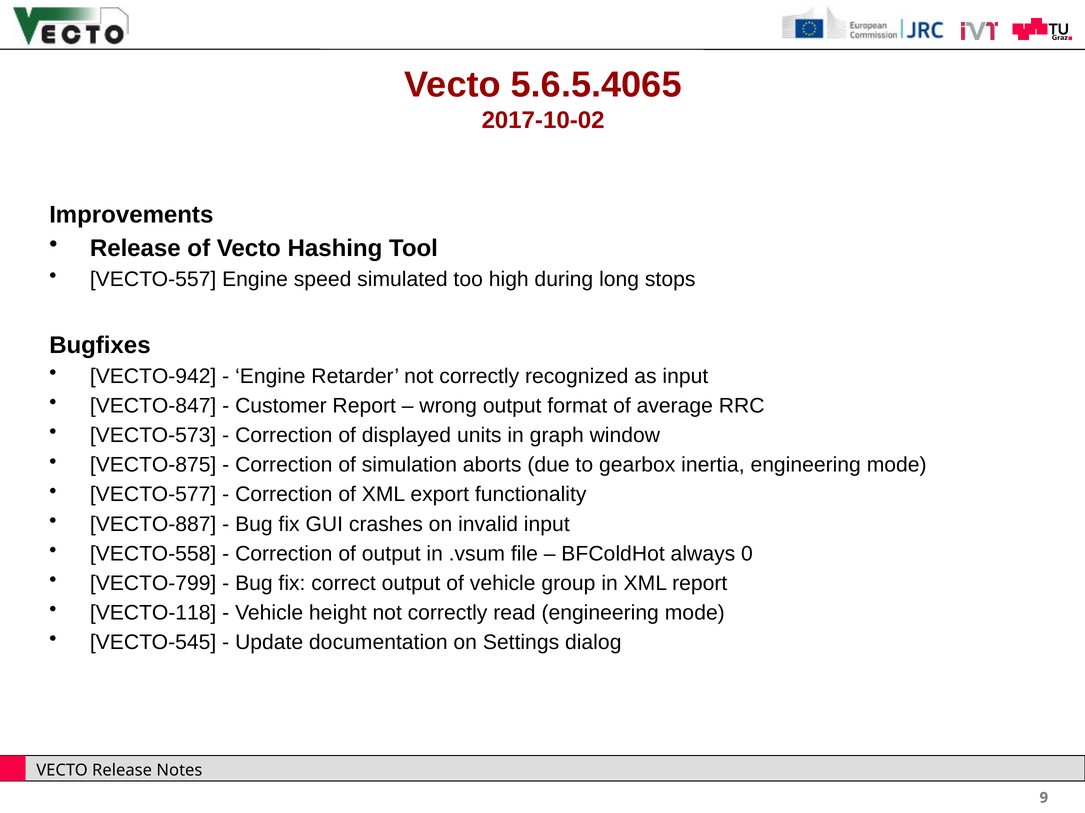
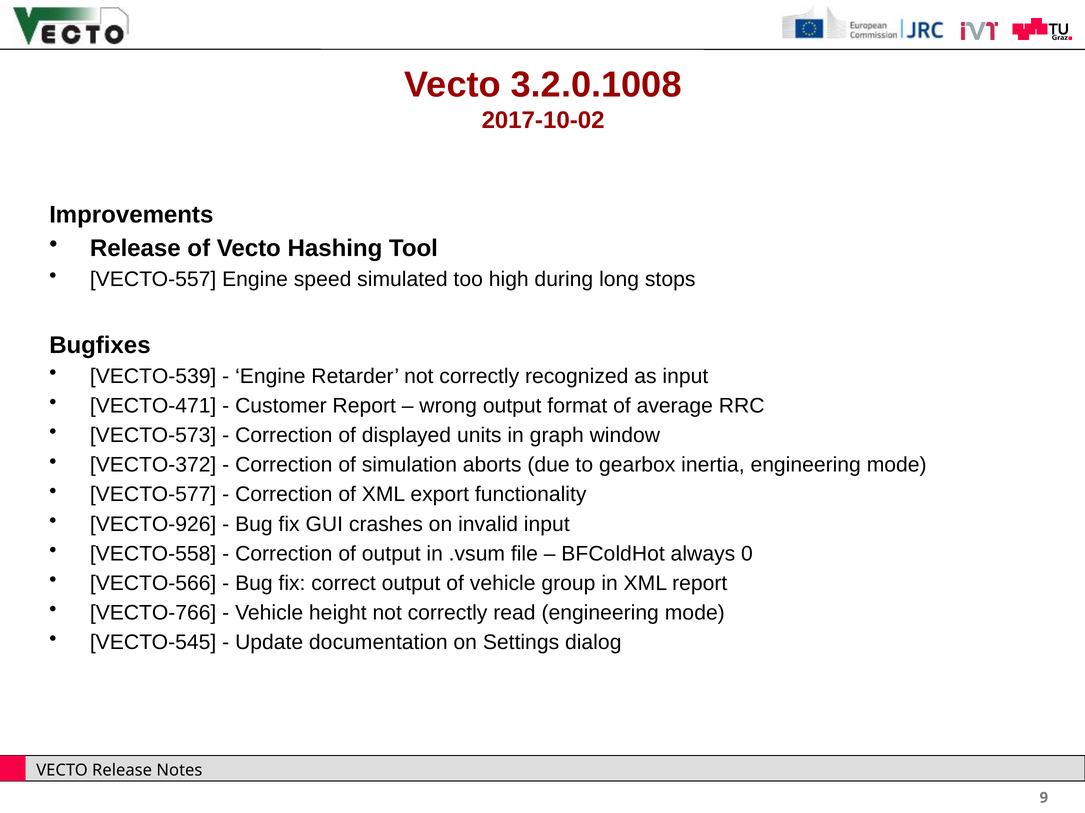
5.6.5.4065: 5.6.5.4065 -> 3.2.0.1008 (596, 85)
VECTO-942: VECTO-942 -> VECTO-539 (153, 377)
VECTO-847: VECTO-847 -> VECTO-471 (153, 406)
VECTO-875: VECTO-875 -> VECTO-372 (153, 465)
VECTO-887: VECTO-887 -> VECTO-926 (153, 525)
VECTO-799: VECTO-799 -> VECTO-566 (153, 584)
VECTO-118: VECTO-118 -> VECTO-766 (153, 613)
